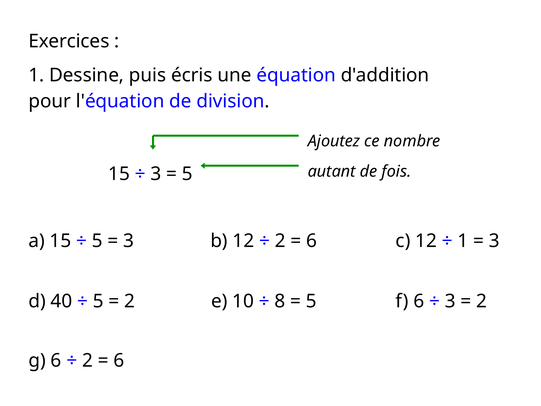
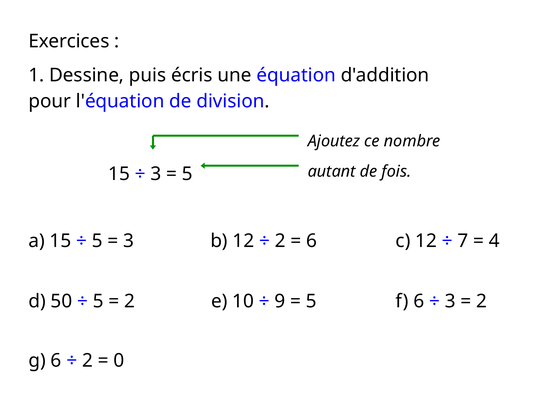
1: 1 -> 7 (463, 241)
3: 3 -> 4 (494, 241)
40: 40 -> 50 (61, 301)
8: 8 -> 9 (280, 301)
6: 6 -> 0 (119, 360)
